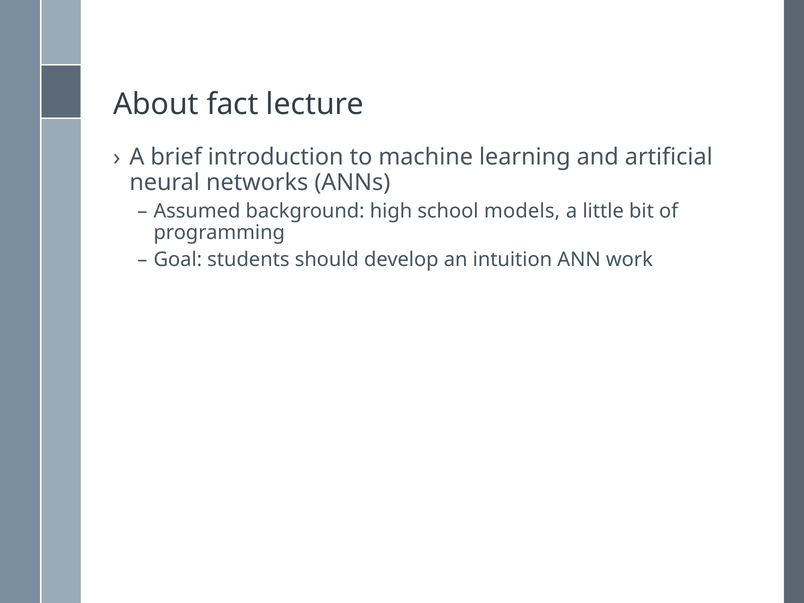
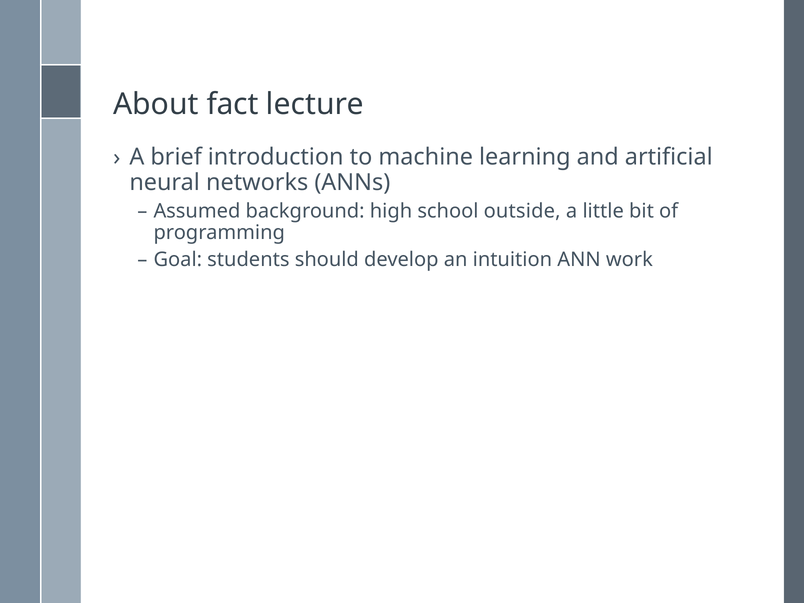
models: models -> outside (522, 211)
